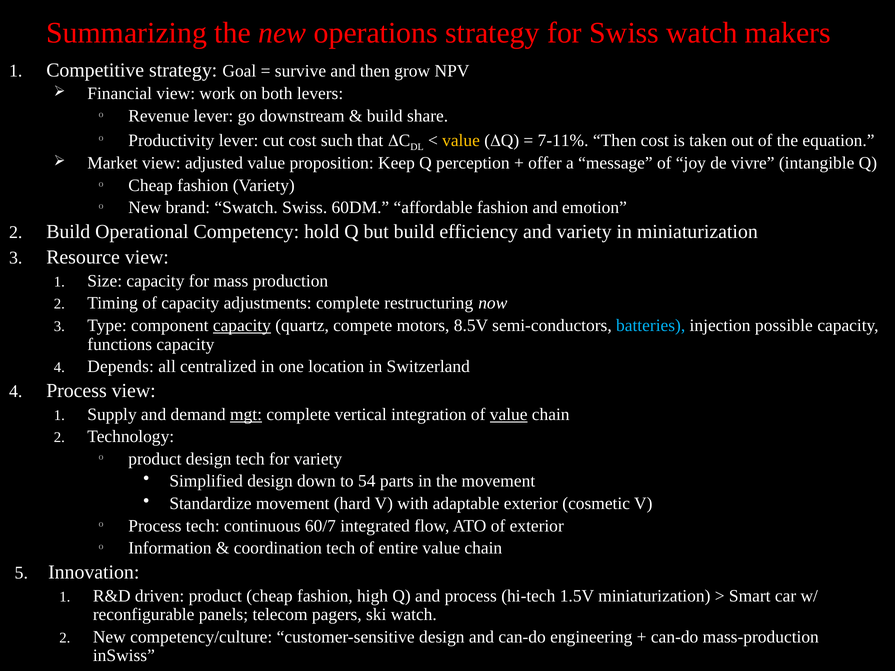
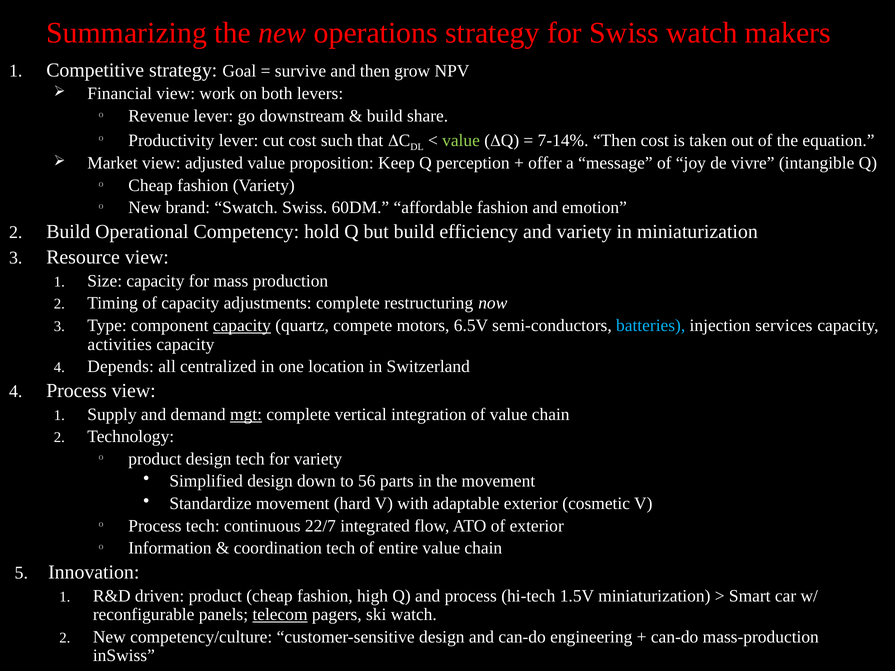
value colour: yellow -> light green (461, 140)
7-11%: 7-11% -> 7-14% (563, 140)
8.5V: 8.5V -> 6.5V (471, 326)
possible: possible -> services (784, 326)
functions: functions -> activities (120, 344)
value underline: present -> none (509, 414)
54: 54 -> 56 (367, 481)
60/7: 60/7 -> 22/7 (320, 526)
telecom underline: none -> present (280, 615)
